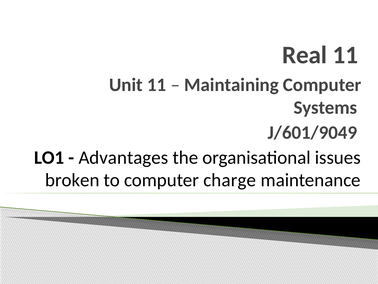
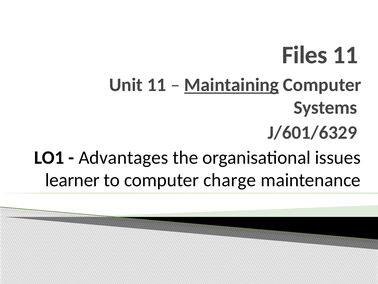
Real: Real -> Files (305, 55)
Maintaining underline: none -> present (231, 85)
J/601/9049: J/601/9049 -> J/601/6329 (312, 132)
broken: broken -> learner (72, 180)
